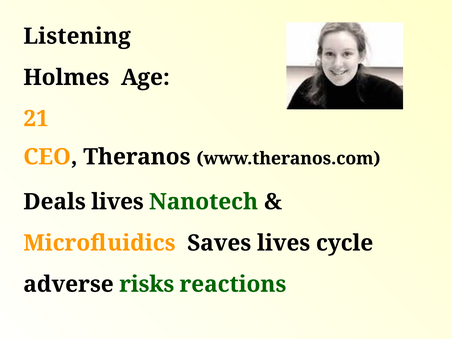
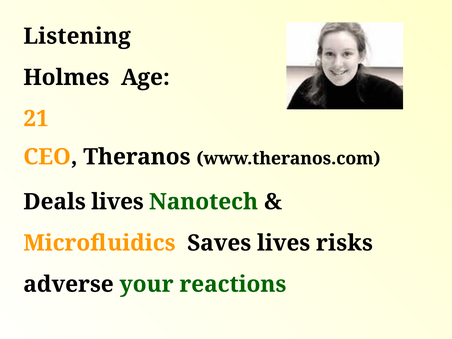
cycle: cycle -> risks (344, 243)
risks: risks -> your (147, 284)
